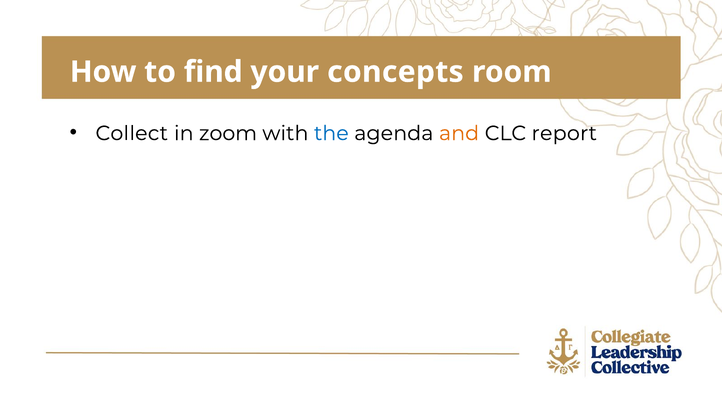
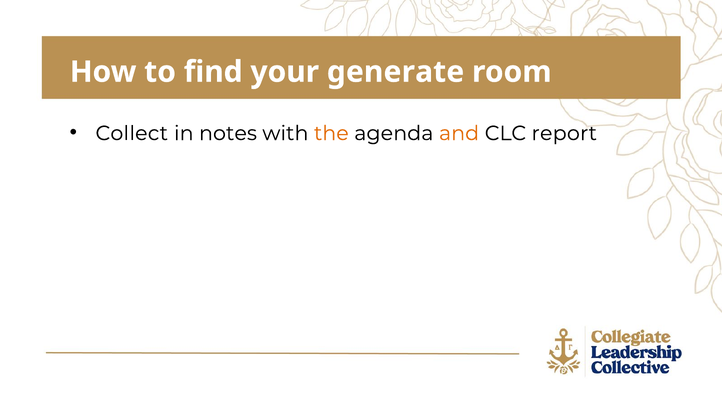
concepts: concepts -> generate (396, 72)
zoom: zoom -> notes (228, 133)
the colour: blue -> orange (331, 133)
